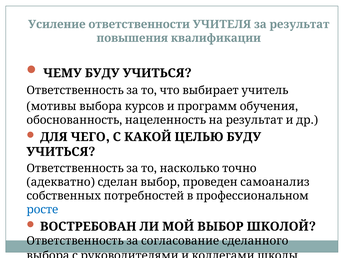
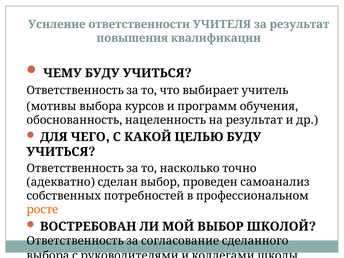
росте colour: blue -> orange (42, 210)
